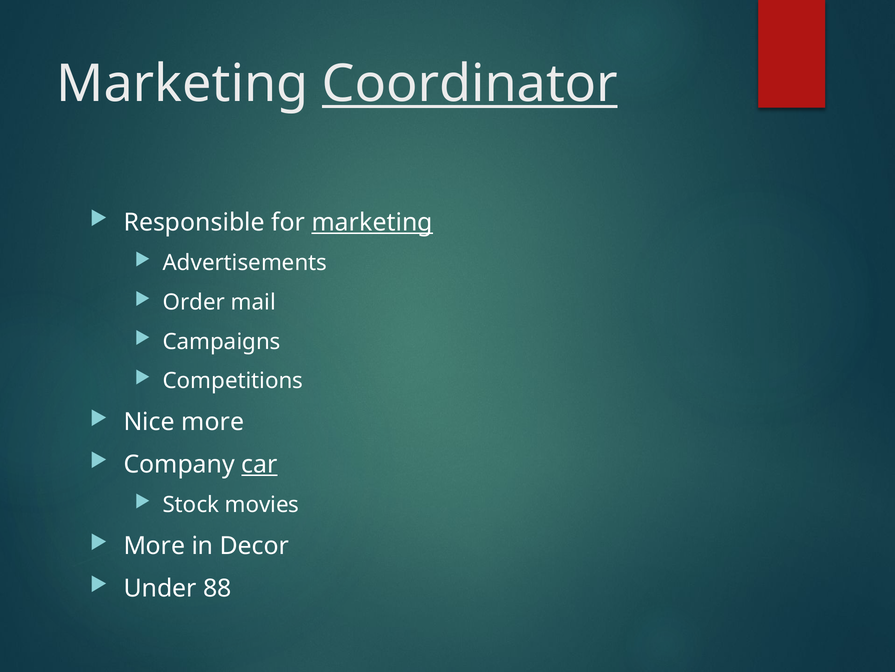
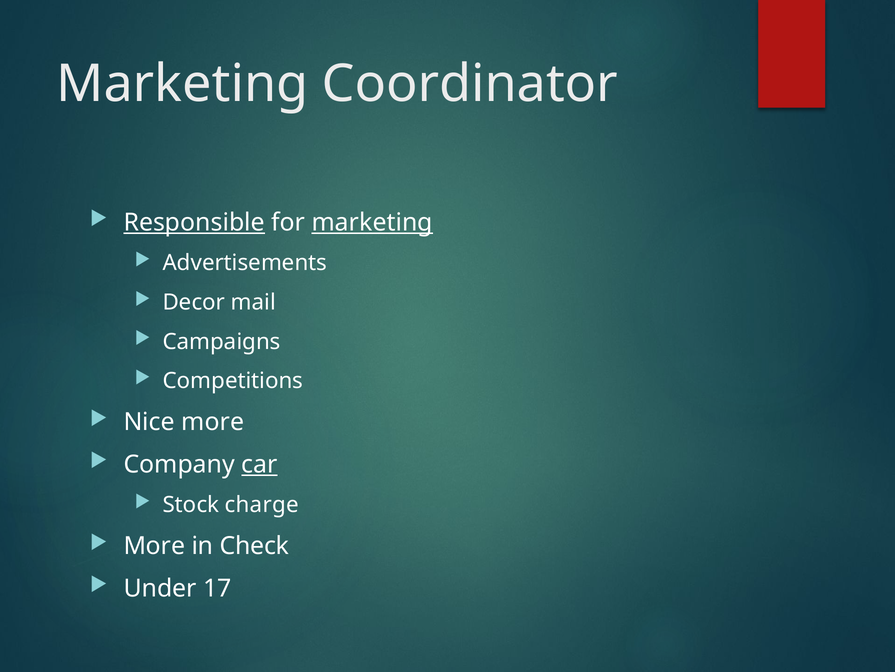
Coordinator underline: present -> none (470, 84)
Responsible underline: none -> present (194, 222)
Order: Order -> Decor (194, 302)
movies: movies -> charge (262, 505)
Decor: Decor -> Check (254, 546)
88: 88 -> 17 (217, 588)
